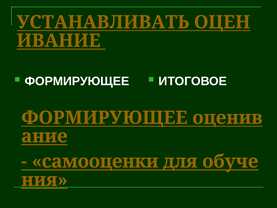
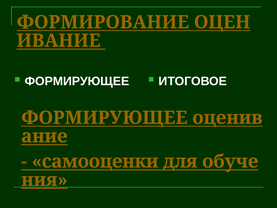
УСТАНАВЛИВАТЬ: УСТАНАВЛИВАТЬ -> ФОРМИРОВАНИЕ (103, 22)
